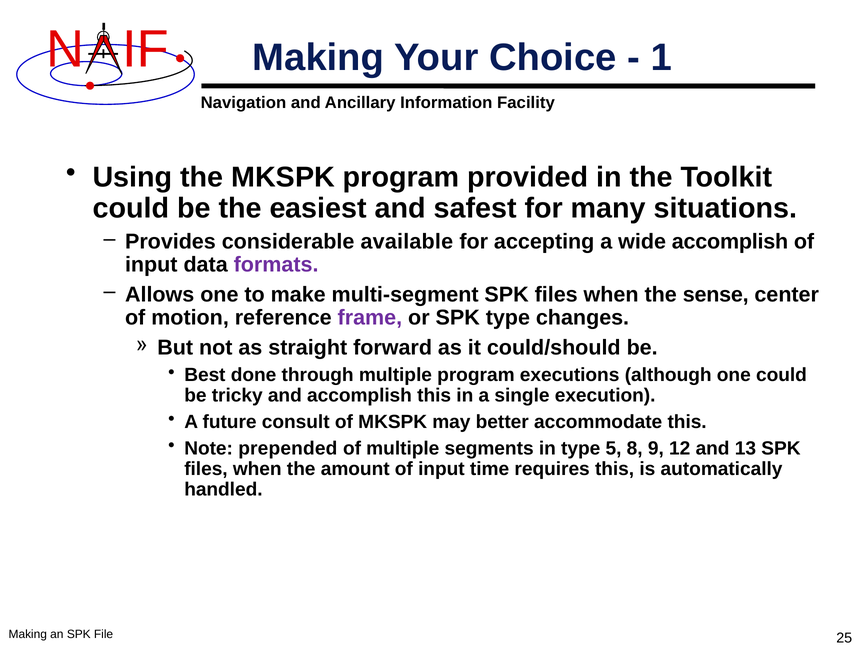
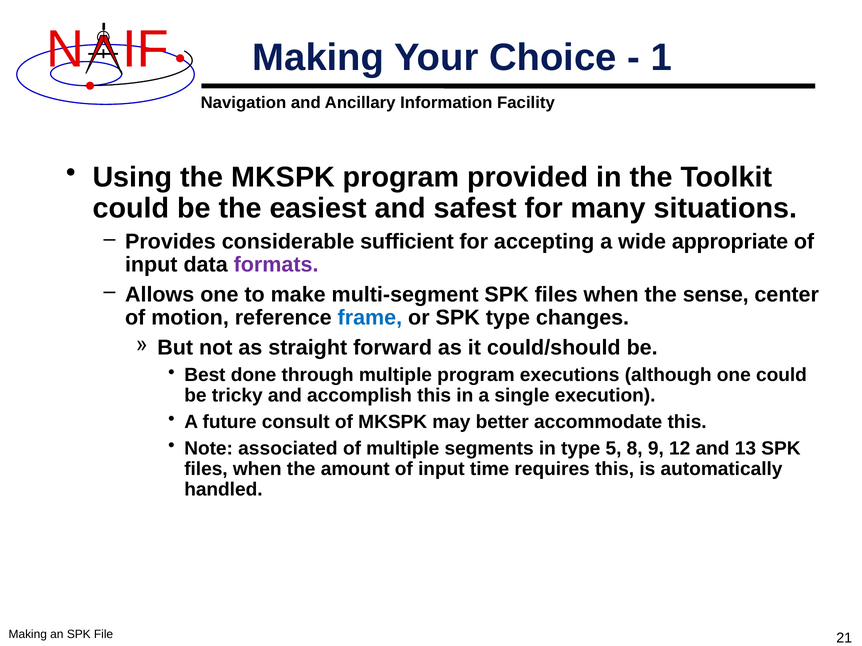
available: available -> sufficient (407, 242)
wide accomplish: accomplish -> appropriate (730, 242)
frame colour: purple -> blue (370, 318)
prepended: prepended -> associated (288, 449)
25: 25 -> 21 (844, 639)
